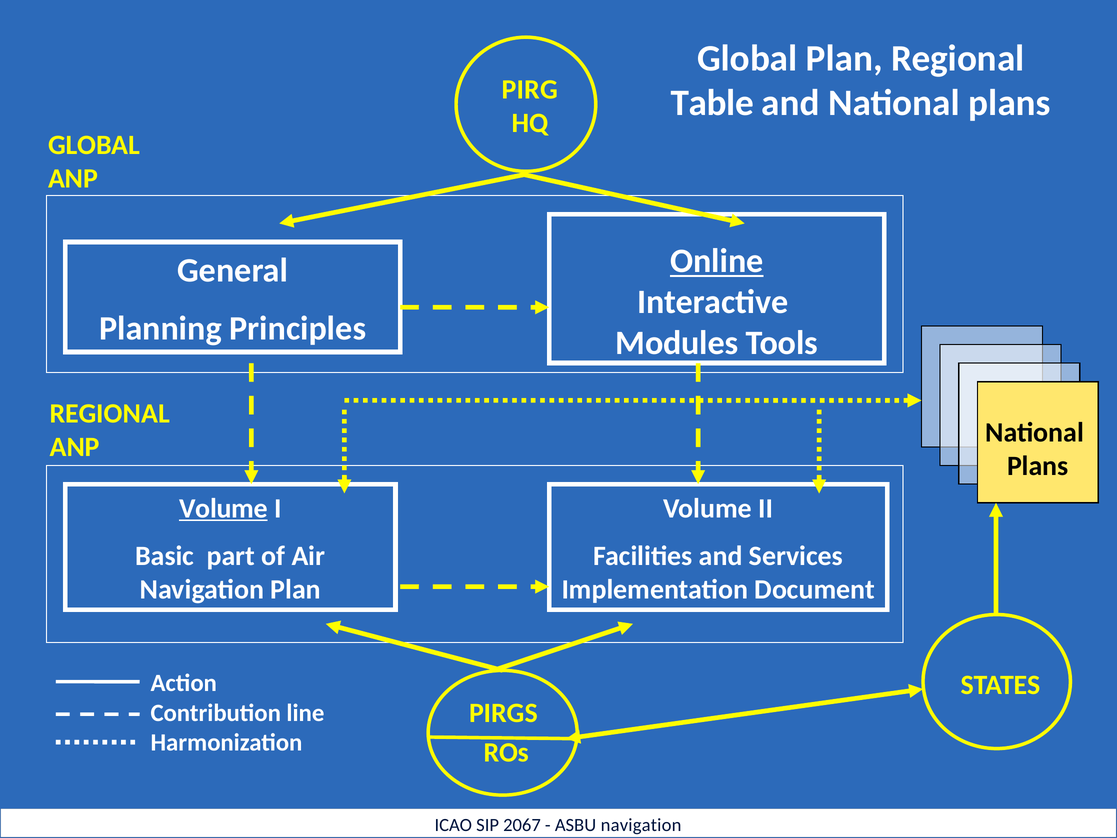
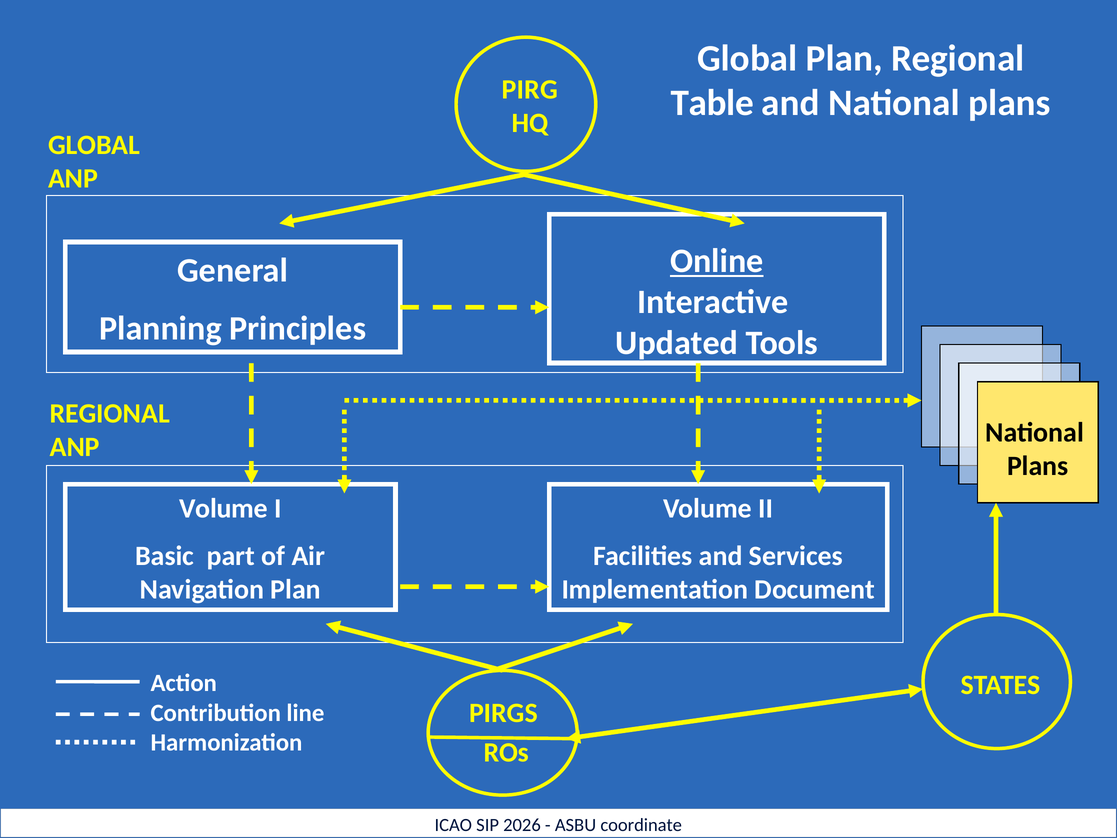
Modules: Modules -> Updated (677, 343)
Volume underline: present -> none (224, 508)
2067: 2067 -> 2026 (522, 825)
ASBU navigation: navigation -> coordinate (641, 825)
